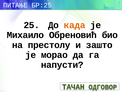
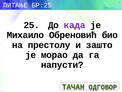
када colour: orange -> purple (75, 25)
